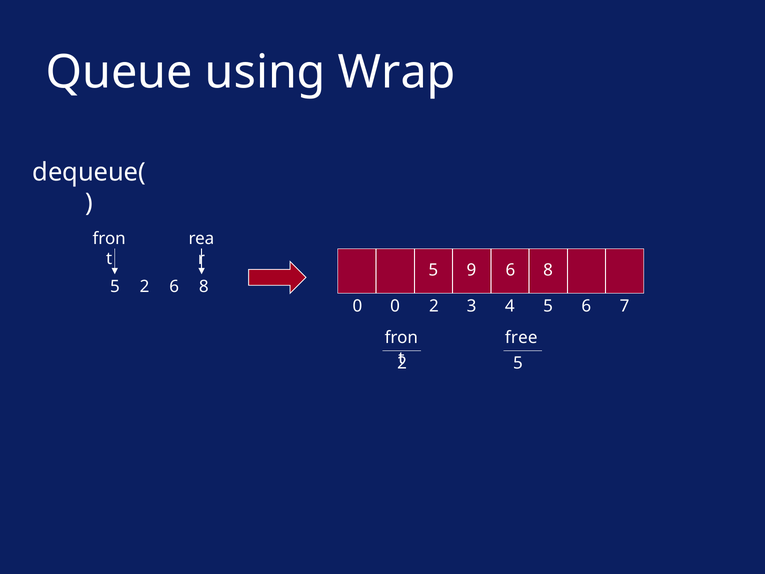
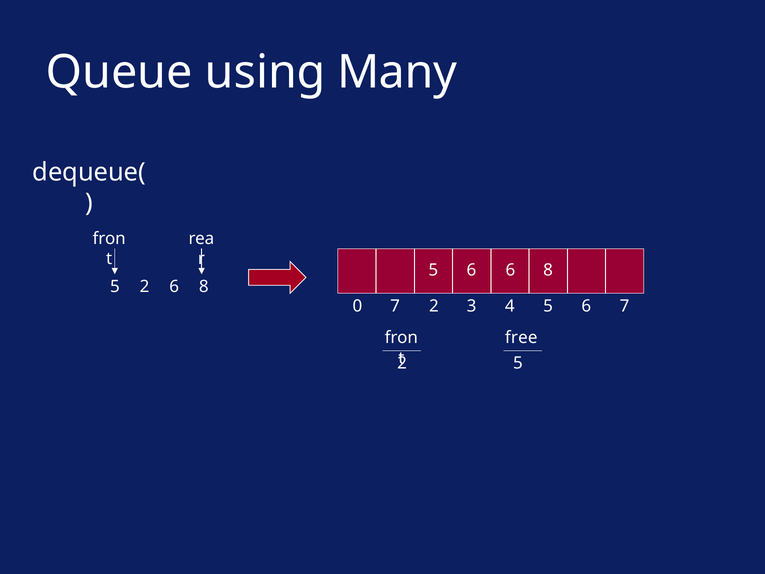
Wrap: Wrap -> Many (397, 72)
5 9: 9 -> 6 (471, 270)
0 0: 0 -> 7 (395, 306)
